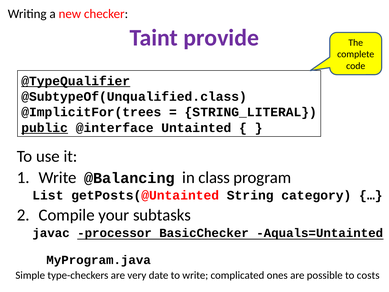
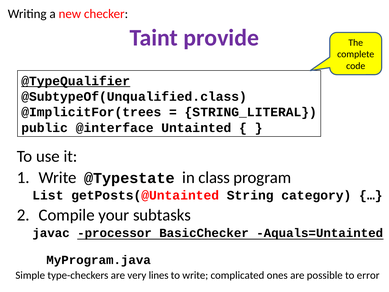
public underline: present -> none (45, 128)
@Balancing: @Balancing -> @Typestate (129, 178)
date: date -> lines (159, 275)
costs: costs -> error (368, 275)
